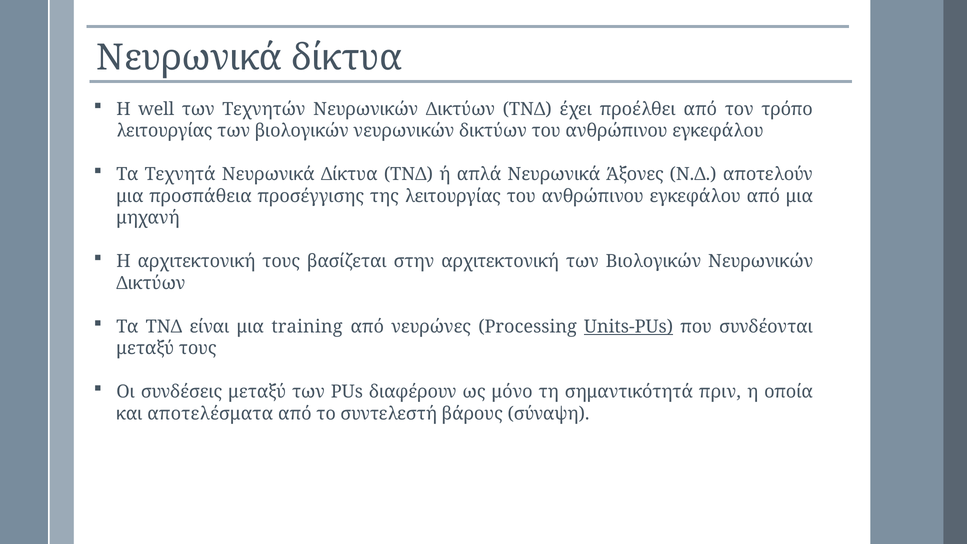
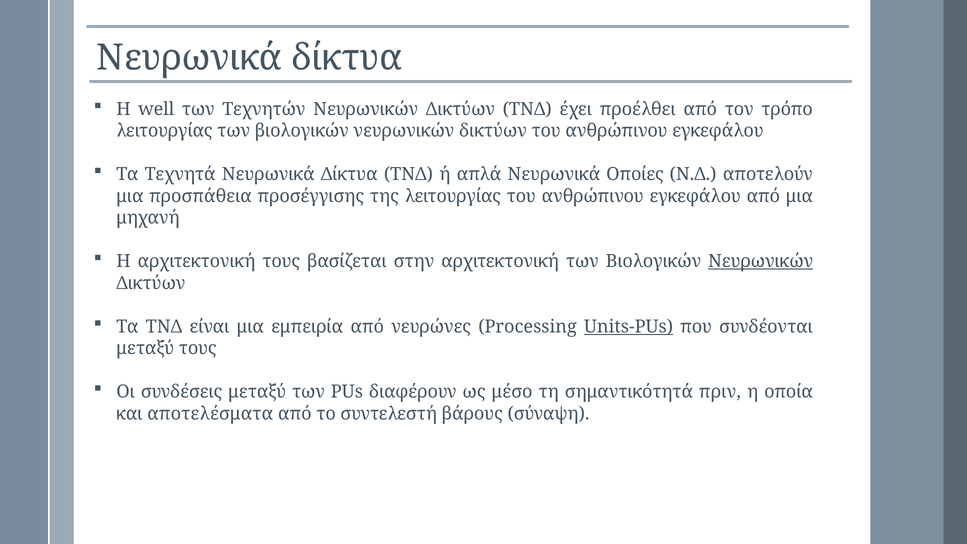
Άξονες: Άξονες -> Οποίες (635, 174)
Νευρωνικών underline: none -> present (761, 261)
training: training -> εμπειρία (307, 327)
μόνο: μόνο -> μέσο (512, 392)
